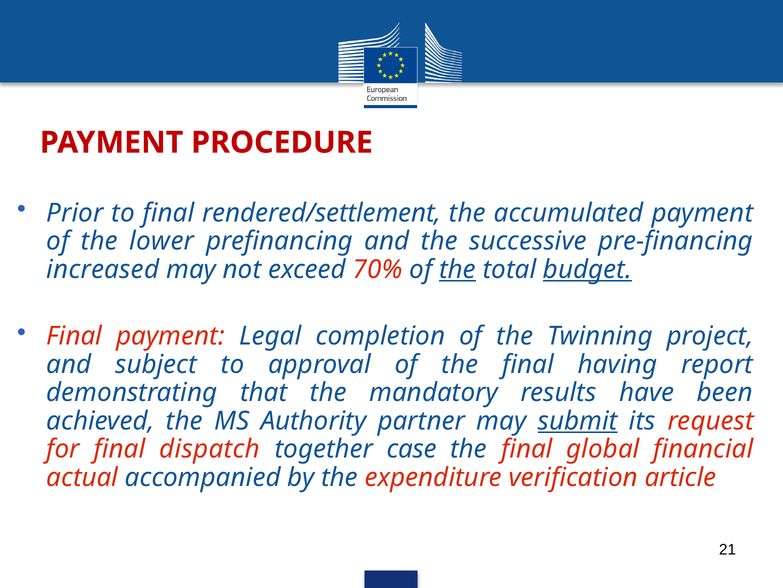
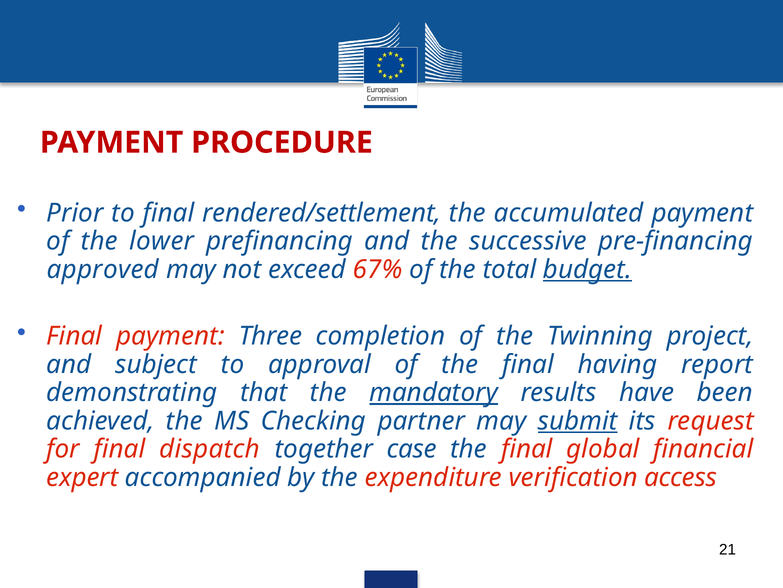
increased: increased -> approved (103, 269)
70%: 70% -> 67% (378, 269)
the underline: present -> none (458, 269)
Legal: Legal -> Three (270, 336)
mandatory underline: none -> present (434, 392)
Authority: Authority -> Checking (313, 420)
actual: actual -> expert (82, 477)
article: article -> access (681, 477)
